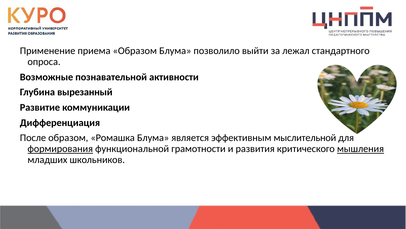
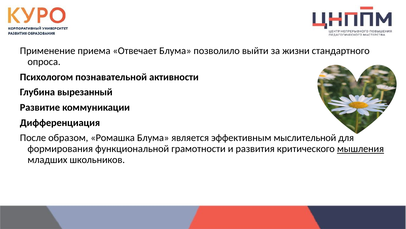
приема Образом: Образом -> Отвечает (135, 51)
лежал: лежал -> жизни (296, 51)
Возможные: Возможные -> Психологом (47, 77)
формирования underline: present -> none (60, 148)
